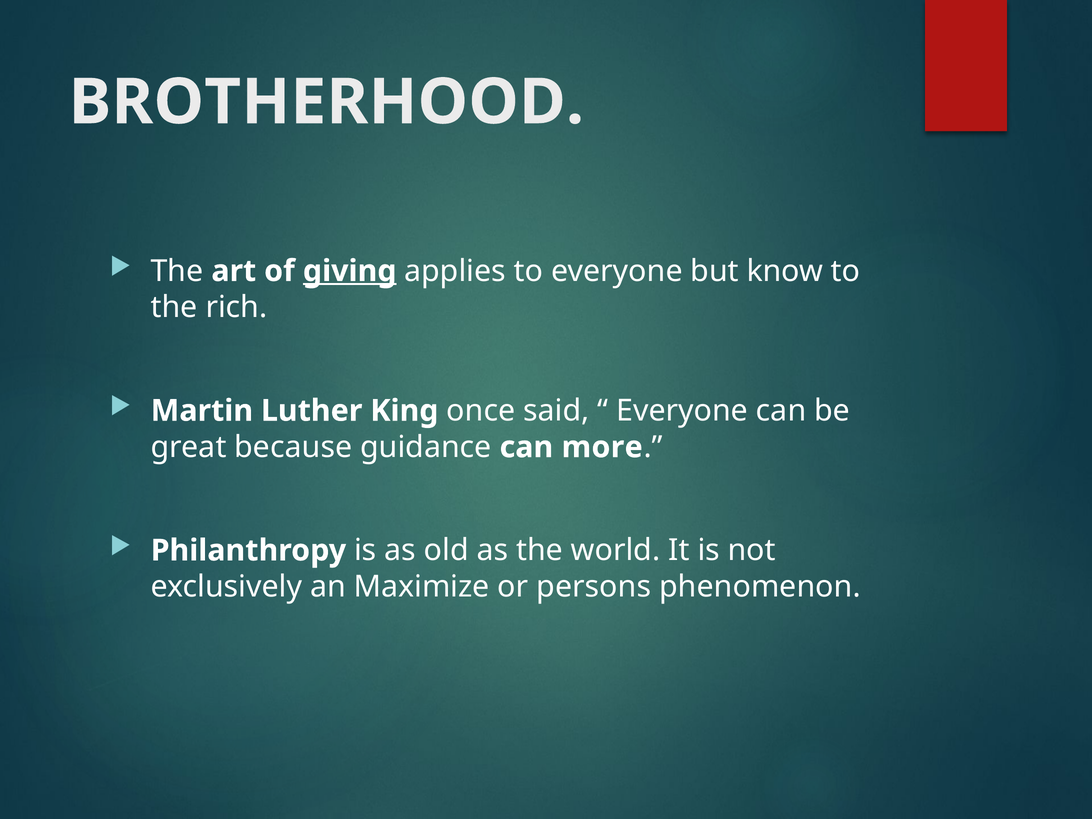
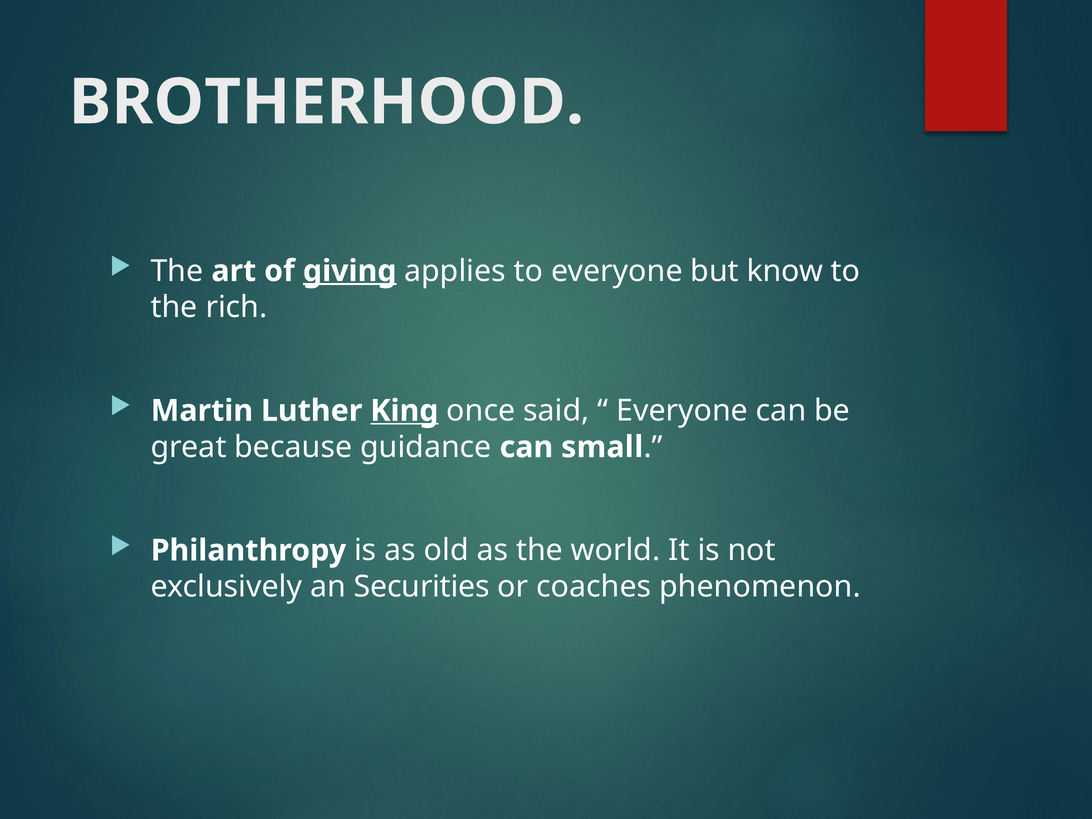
King underline: none -> present (404, 411)
more: more -> small (602, 447)
Maximize: Maximize -> Securities (422, 587)
persons: persons -> coaches (594, 587)
